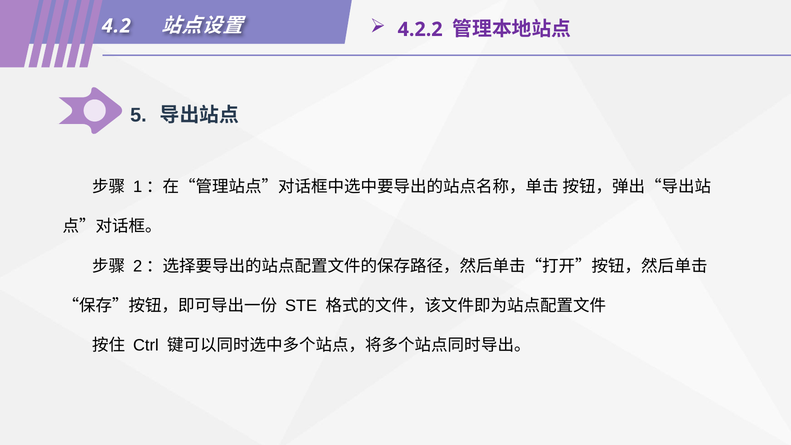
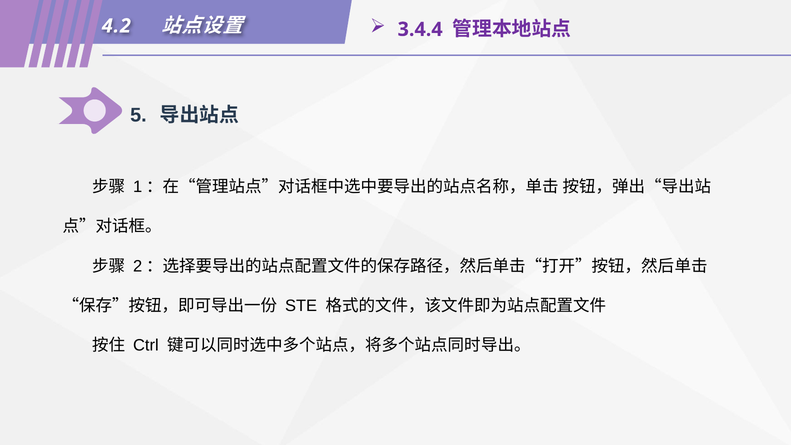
4.2.2: 4.2.2 -> 3.4.4 (420, 29)
